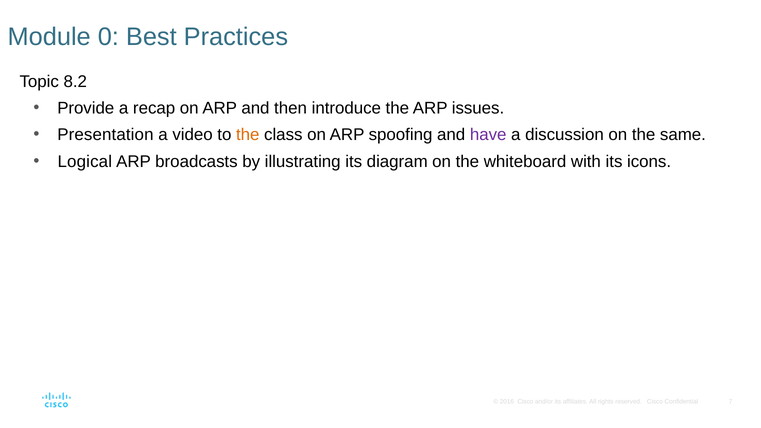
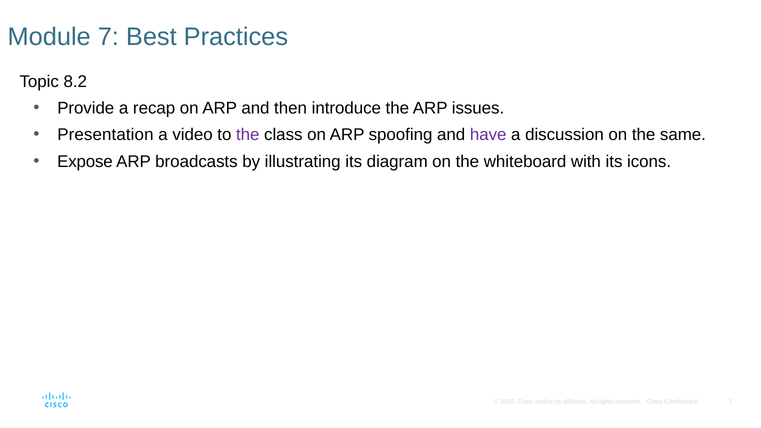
Module 0: 0 -> 7 (108, 37)
the colour: orange -> purple (248, 135)
Logical: Logical -> Expose (85, 162)
